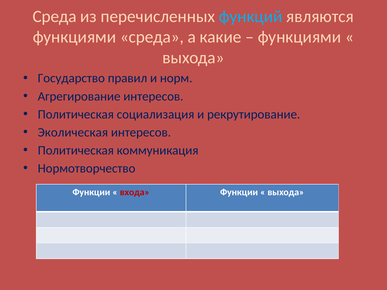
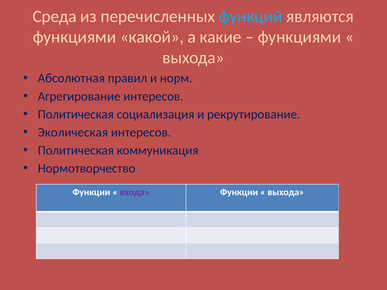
функциями среда: среда -> какой (152, 37)
Государство: Государство -> Абсолютная (71, 78)
входа colour: red -> purple (135, 192)
